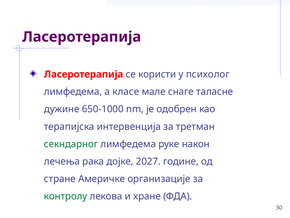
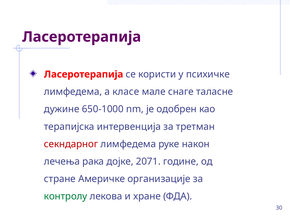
психолог: психолог -> психичке (208, 74)
секндарног colour: green -> red (71, 144)
2027: 2027 -> 2071 (148, 161)
